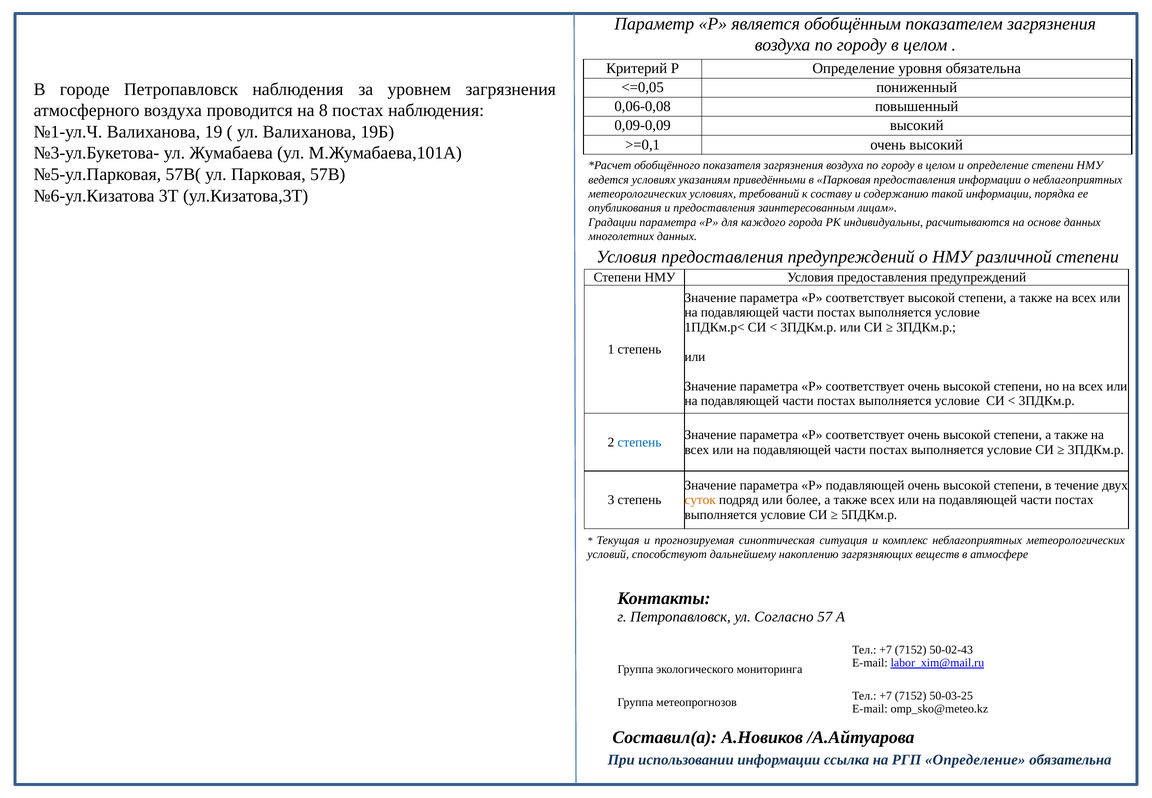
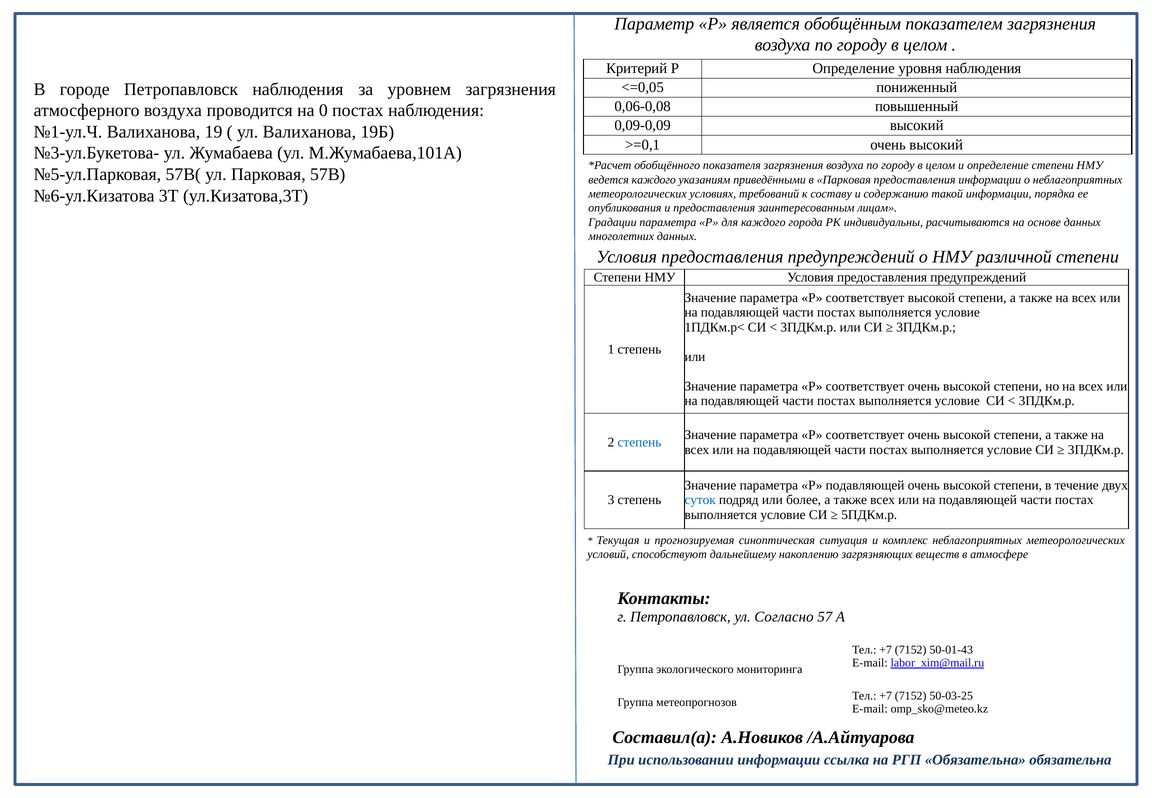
уровня обязательна: обязательна -> наблюдения (983, 69)
8: 8 -> 0 (323, 110)
ведется условиях: условиях -> каждого (654, 180)
суток colour: orange -> blue (700, 500)
50-02-43: 50-02-43 -> 50-01-43 (951, 649)
РГП Определение: Определение -> Обязательна (975, 759)
